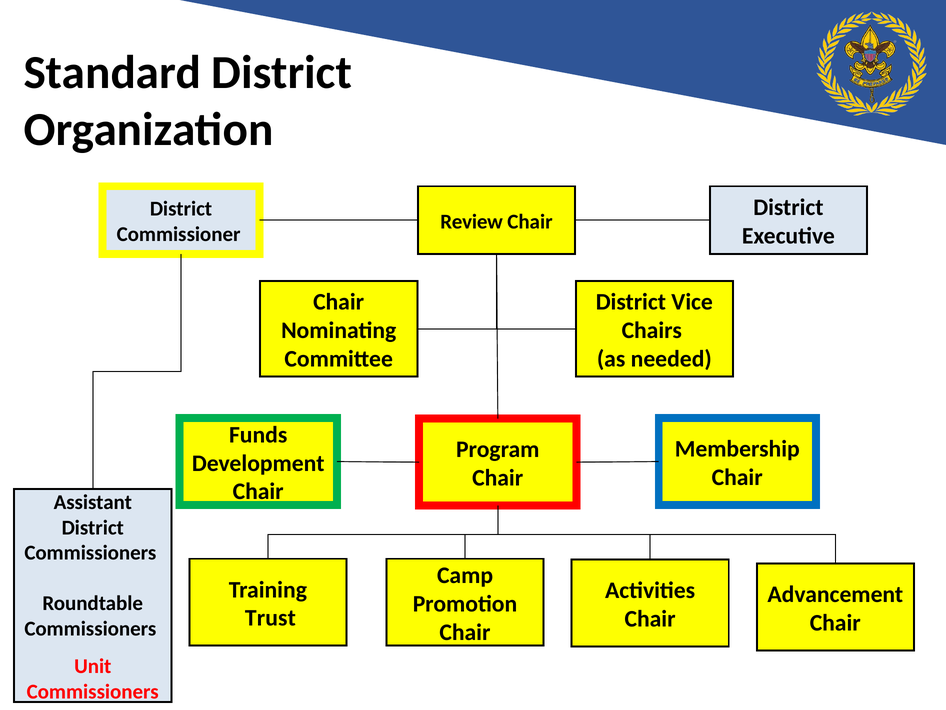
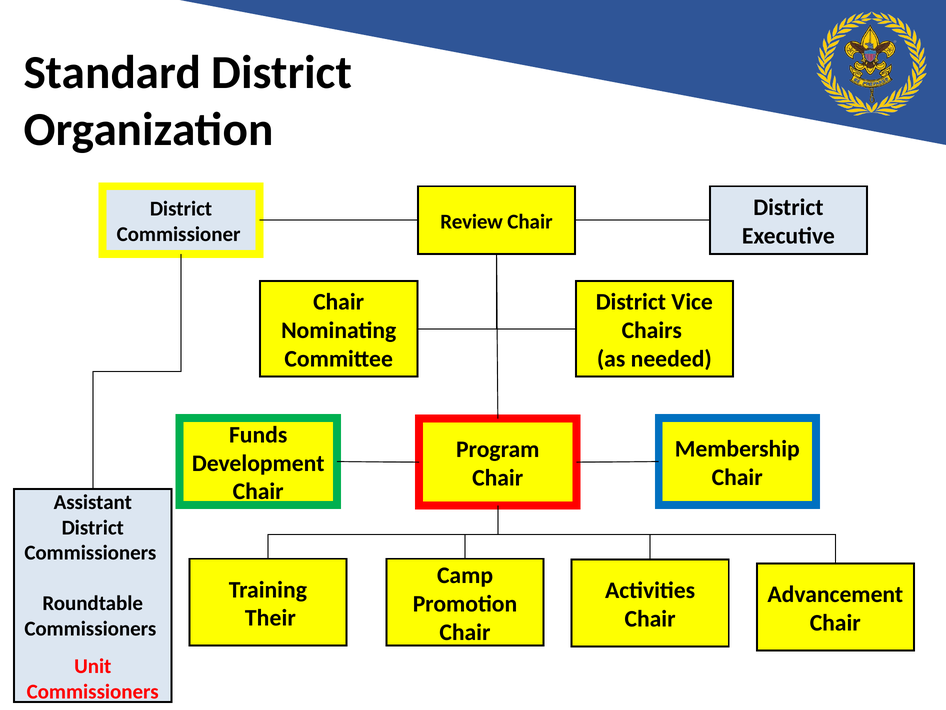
Trust: Trust -> Their (270, 618)
